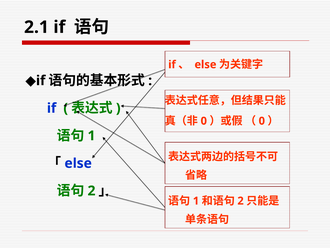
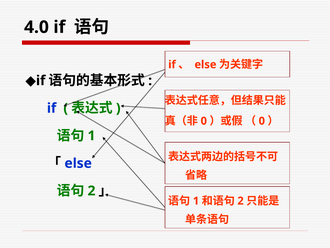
2.1: 2.1 -> 4.0 (36, 27)
